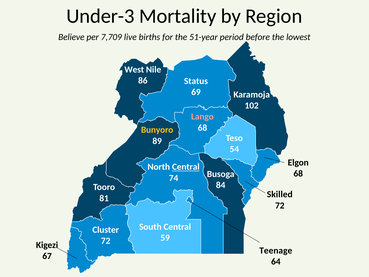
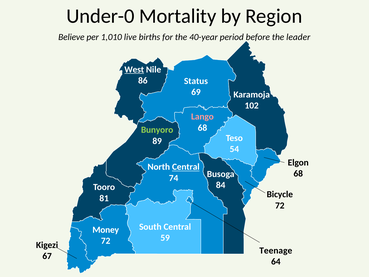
Under-3: Under-3 -> Under-0 (100, 16)
7,709: 7,709 -> 1,010 (111, 37)
51-year: 51-year -> 40-year (204, 37)
lowest: lowest -> leader (298, 37)
West underline: none -> present (134, 70)
Bunyoro colour: yellow -> light green (157, 130)
Skilled: Skilled -> Bicycle (280, 194)
Cluster: Cluster -> Money (106, 230)
